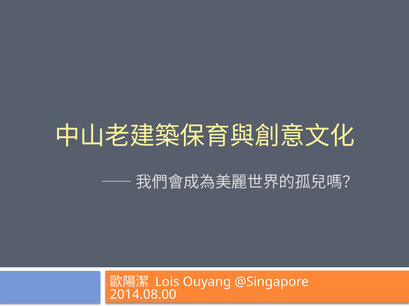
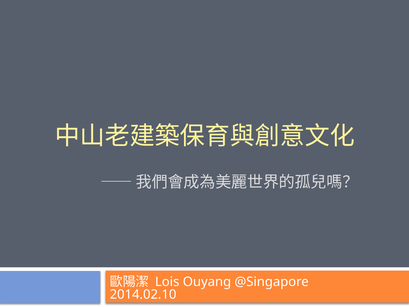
2014.08.00: 2014.08.00 -> 2014.02.10 (143, 294)
